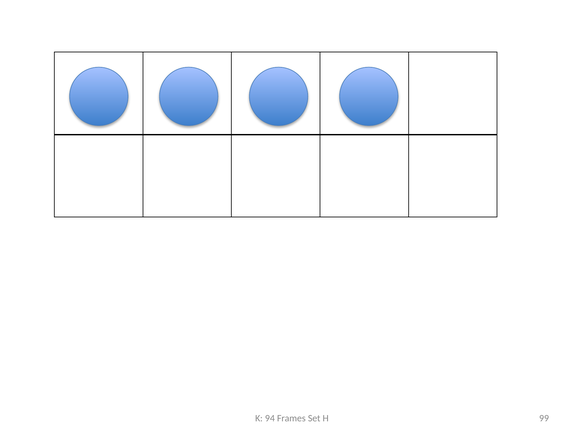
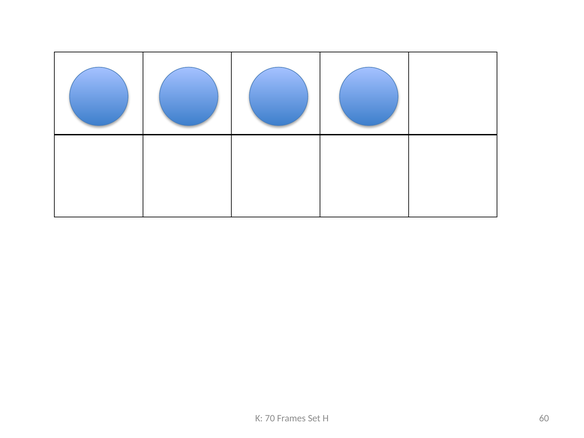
94: 94 -> 70 (270, 418)
99: 99 -> 60 (544, 418)
